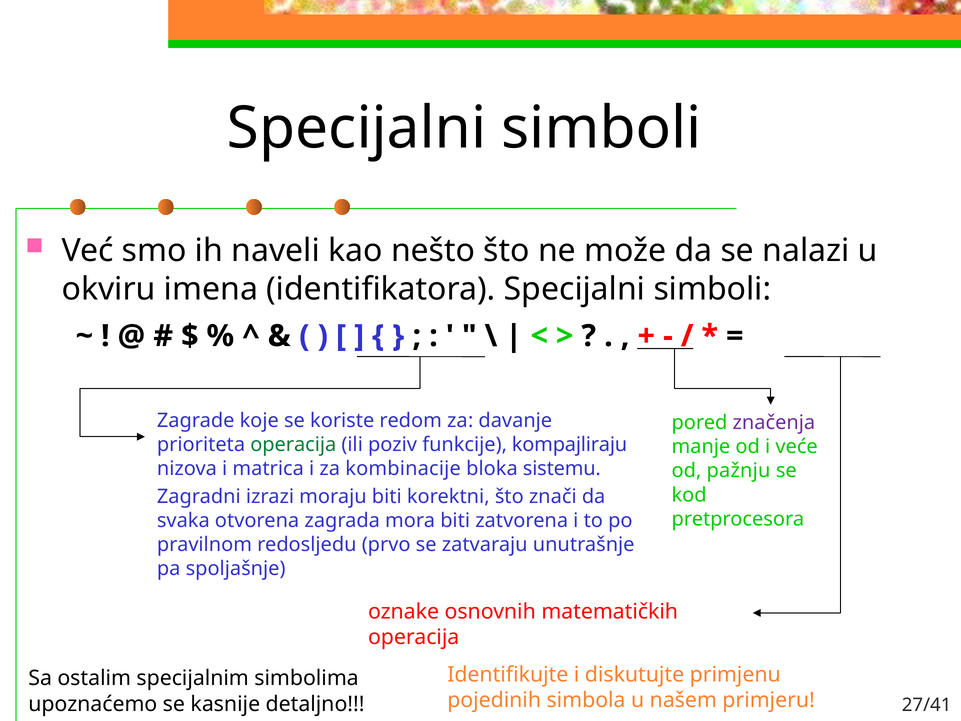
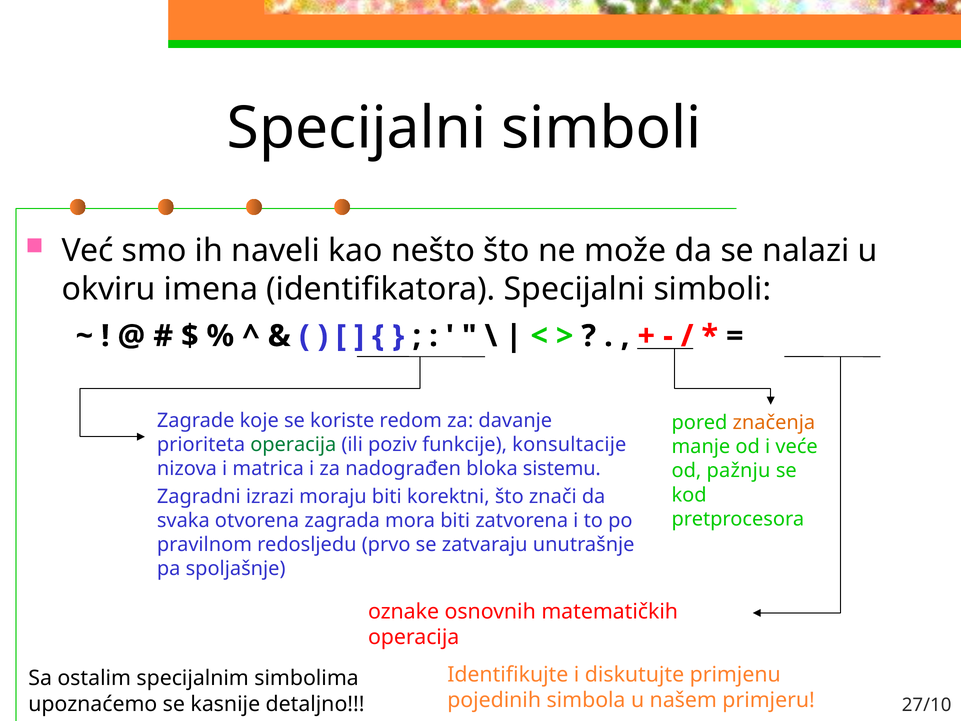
značenja colour: purple -> orange (774, 423)
kompajliraju: kompajliraju -> konsultacije (569, 444)
kombinacije: kombinacije -> nadograđen (403, 469)
27/41: 27/41 -> 27/10 (927, 705)
